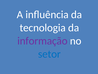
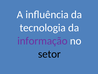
setor colour: blue -> black (49, 54)
